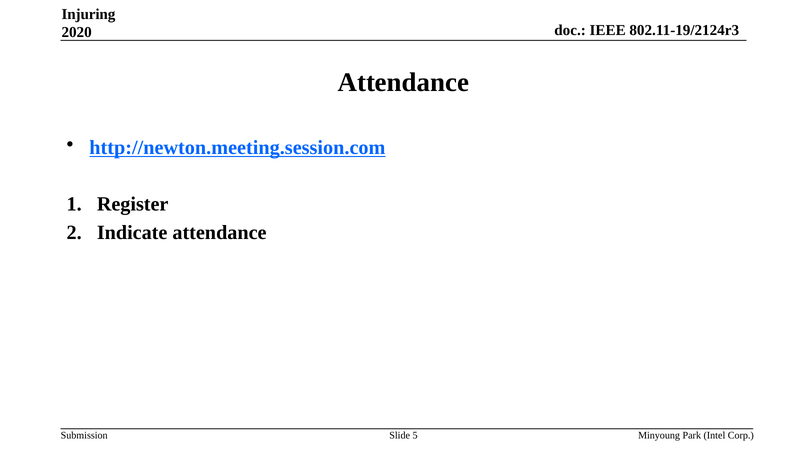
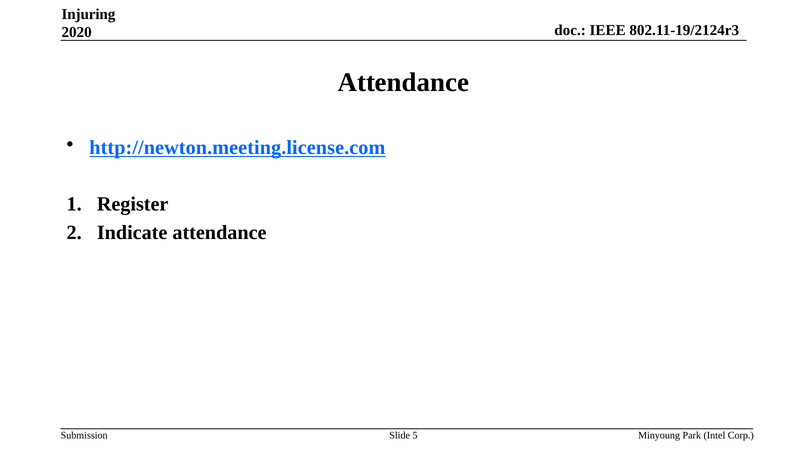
http://newton.meeting.session.com: http://newton.meeting.session.com -> http://newton.meeting.license.com (237, 148)
